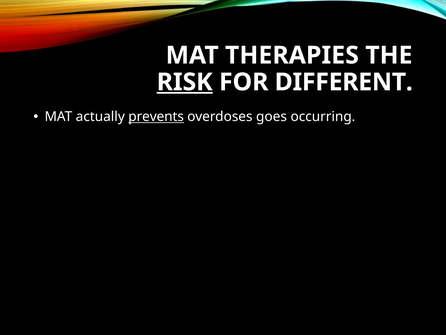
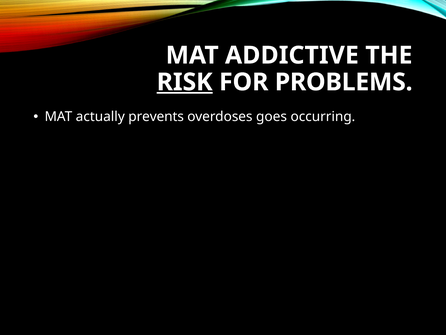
THERAPIES: THERAPIES -> ADDICTIVE (292, 55)
DIFFERENT: DIFFERENT -> PROBLEMS (344, 82)
prevents underline: present -> none (156, 117)
